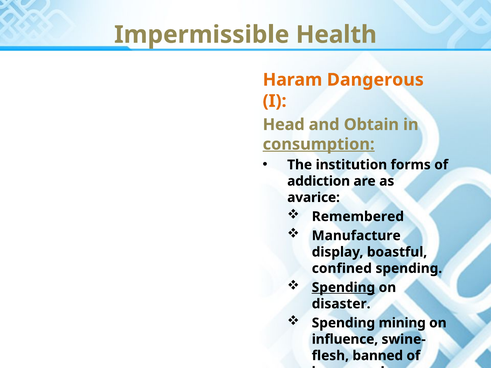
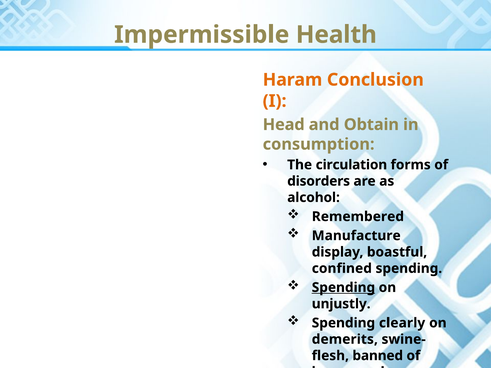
Dangerous: Dangerous -> Conclusion (375, 80)
consumption underline: present -> none (319, 144)
institution: institution -> circulation (351, 165)
addiction: addiction -> disorders (319, 181)
avarice: avarice -> alcohol (314, 198)
disaster: disaster -> unjustly (341, 304)
mining: mining -> clearly (402, 323)
influence: influence -> demerits (345, 340)
